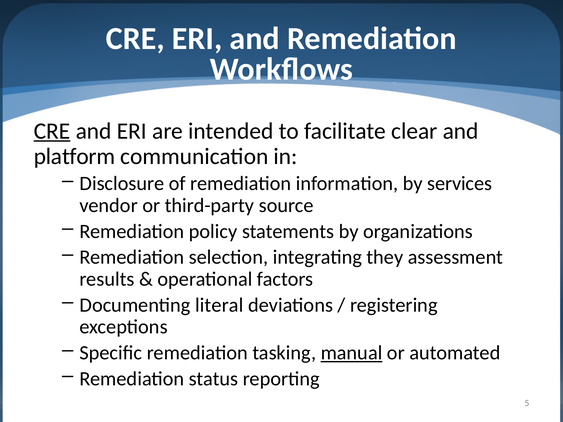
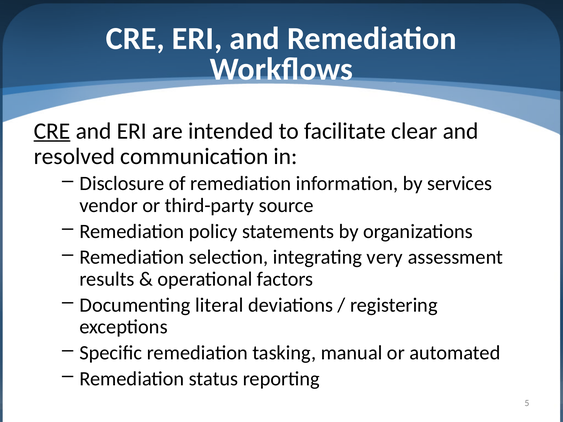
platform: platform -> resolved (74, 156)
they: they -> very (385, 257)
manual underline: present -> none (352, 353)
